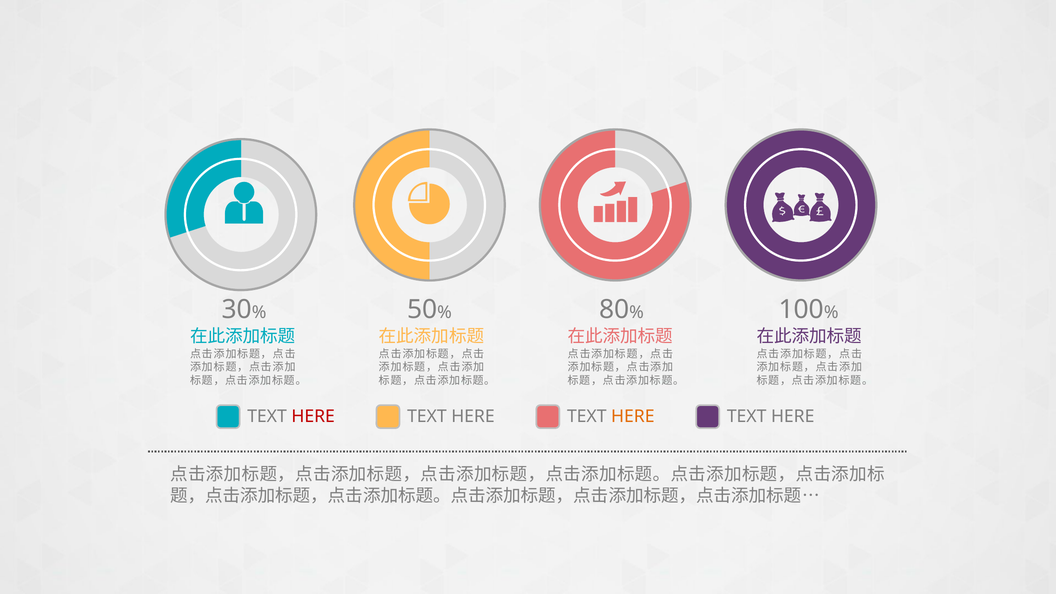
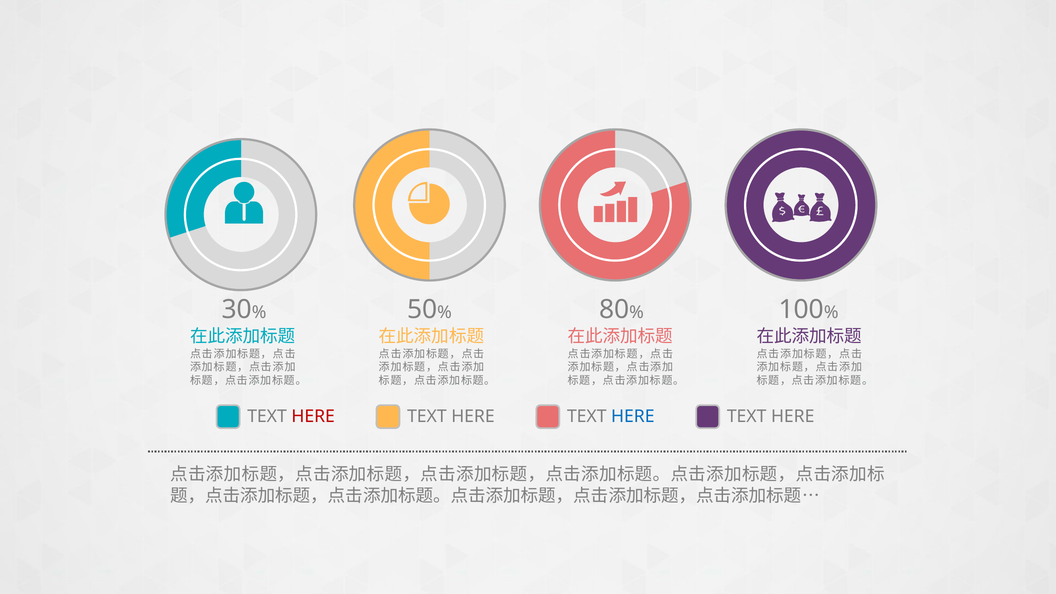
HERE colour: orange -> blue (633, 416)
